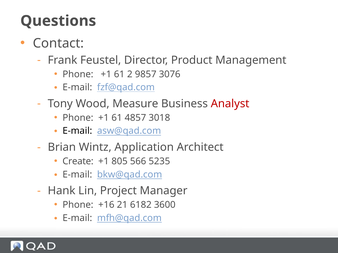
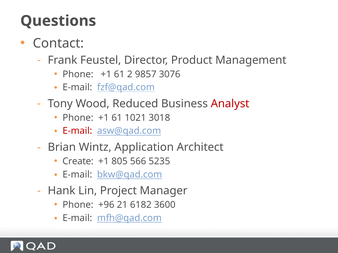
Measure: Measure -> Reduced (135, 104)
4857: 4857 -> 1021 (135, 118)
E-mail colour: black -> red (77, 131)
+16: +16 -> +96 (106, 205)
